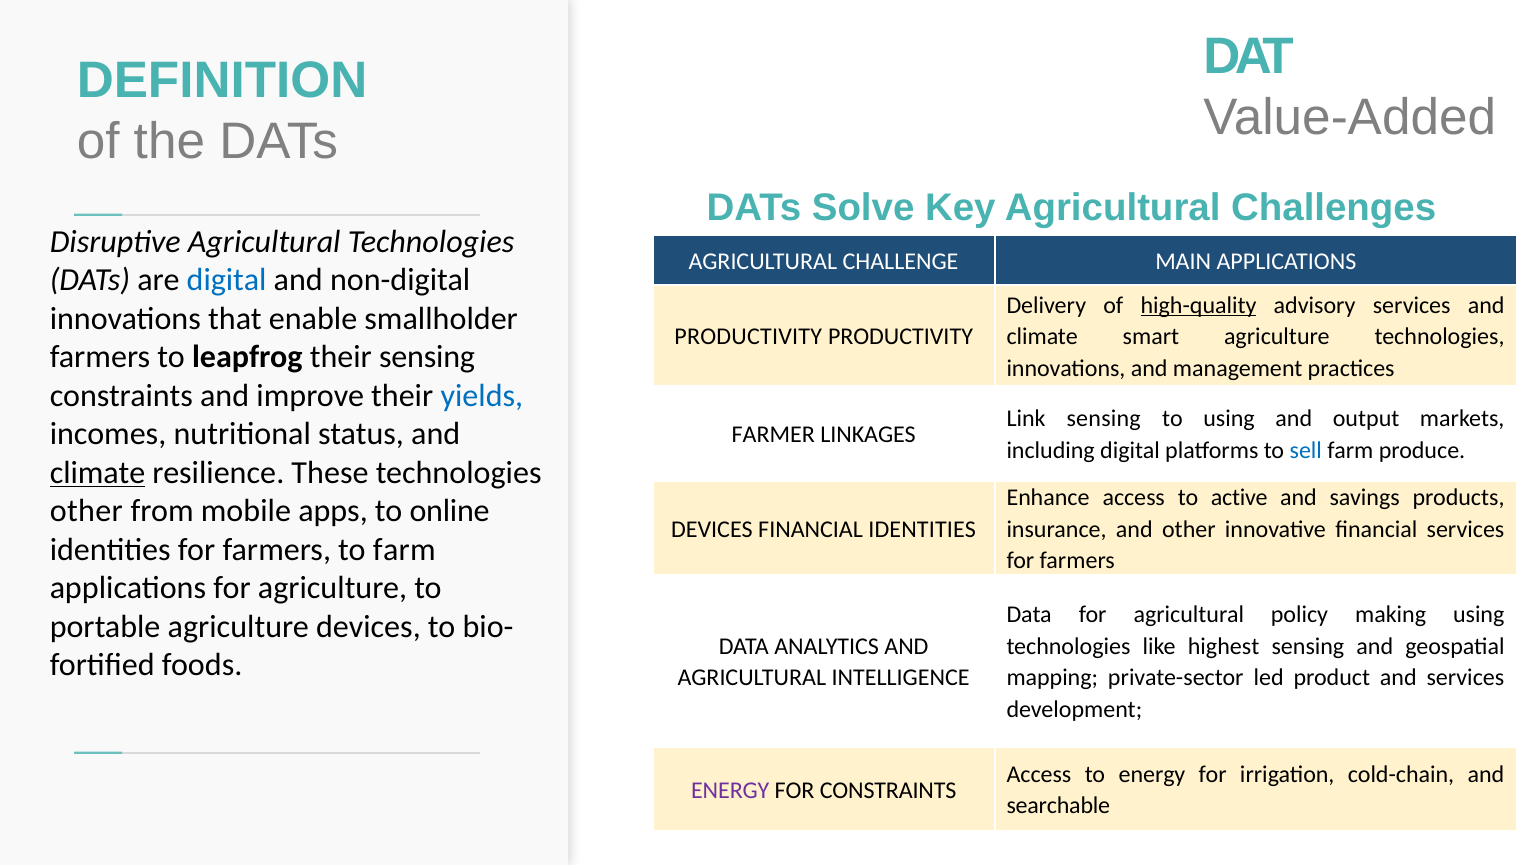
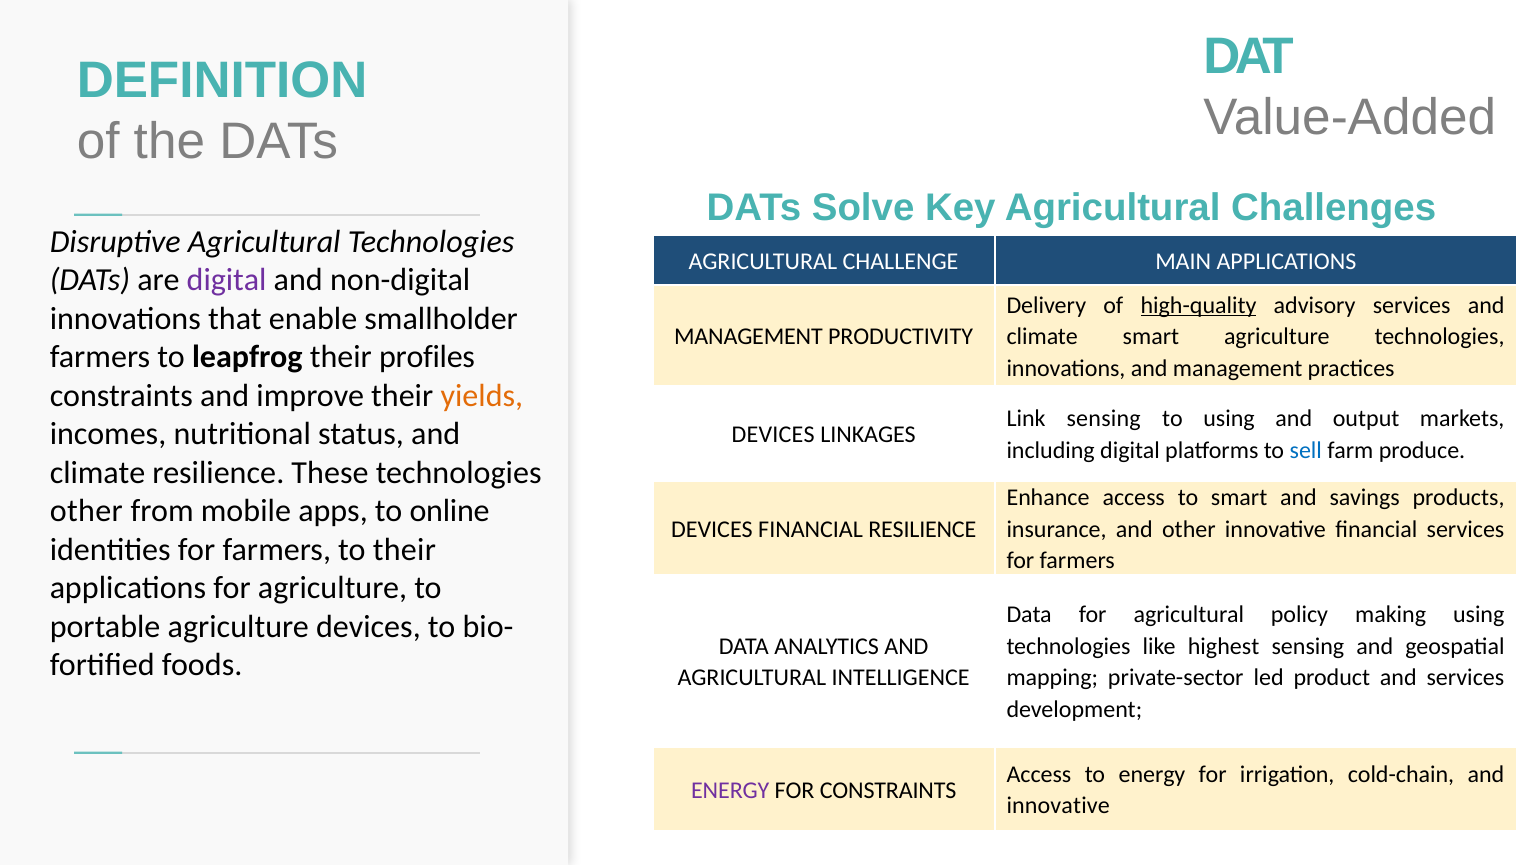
digital colour: blue -> purple (227, 280)
PRODUCTIVITY: PRODUCTIVITY -> MANAGEMENT (748, 337)
their sensing: sensing -> profiles (427, 357)
yields colour: blue -> orange (482, 396)
FARMER: FARMER -> DEVICES (773, 434)
climate underline: present -> none (98, 473)
to active: active -> smart (1239, 498)
FINANCIAL IDENTITIES: IDENTITIES -> RESILIENCE (922, 529)
to farm: farm -> their (404, 550)
searchable: searchable -> innovative (1058, 806)
